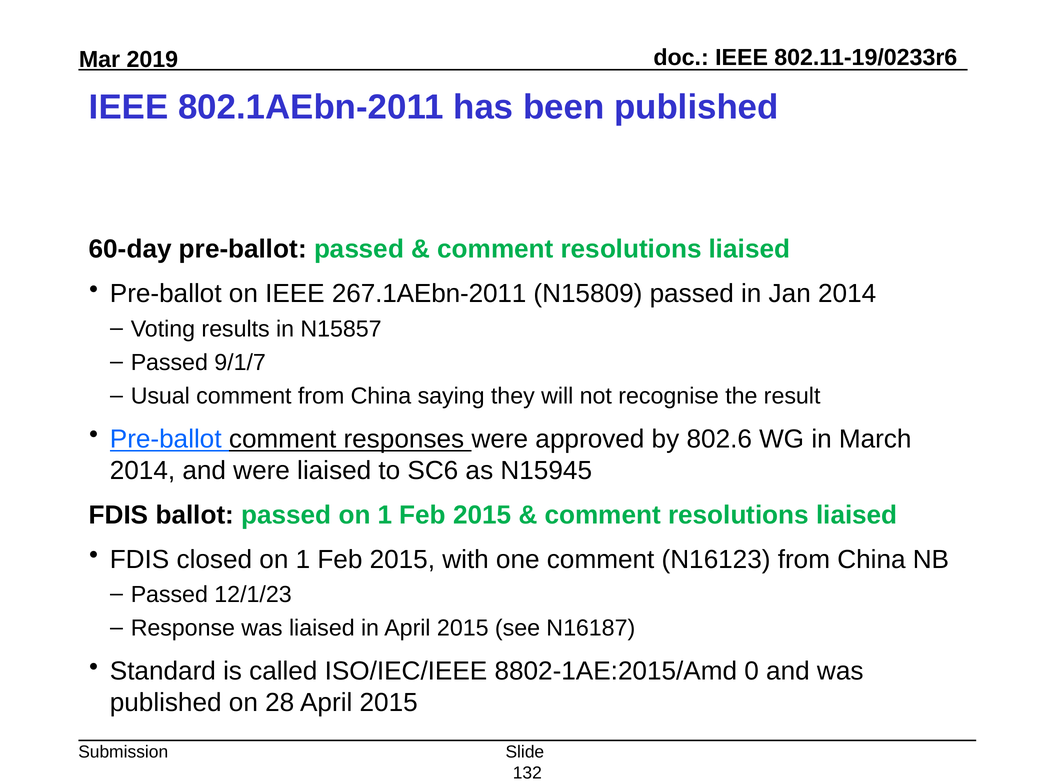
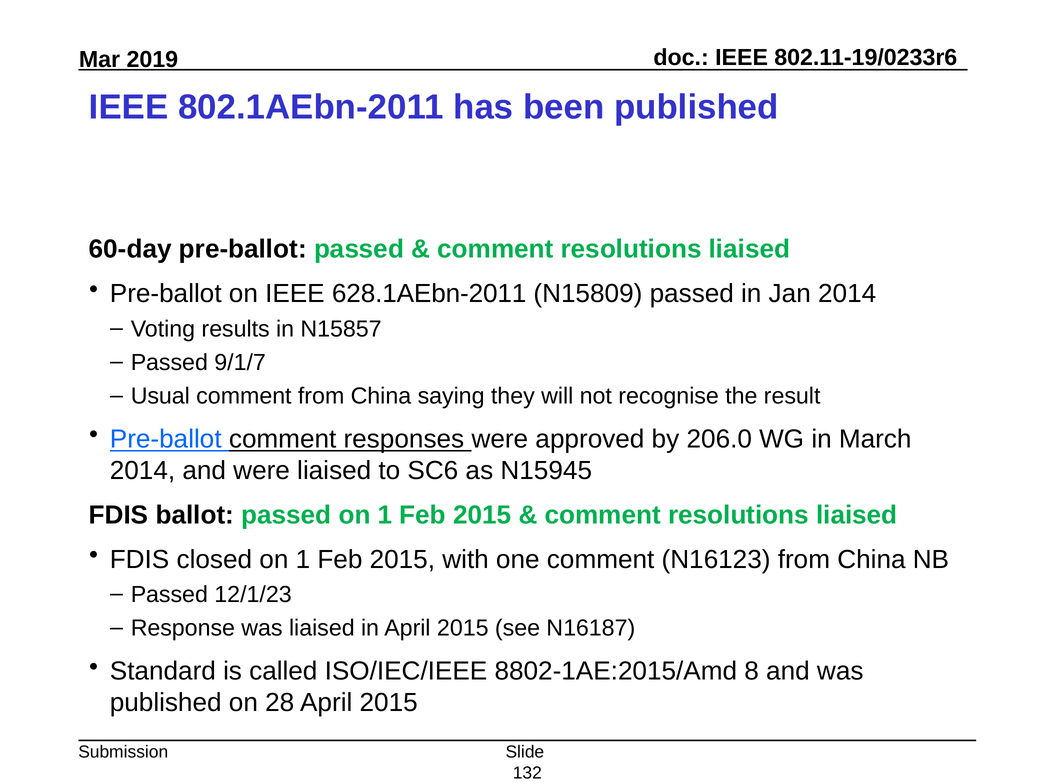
267.1AEbn-2011: 267.1AEbn-2011 -> 628.1AEbn-2011 (429, 294)
802.6: 802.6 -> 206.0 (719, 439)
0: 0 -> 8 (752, 672)
